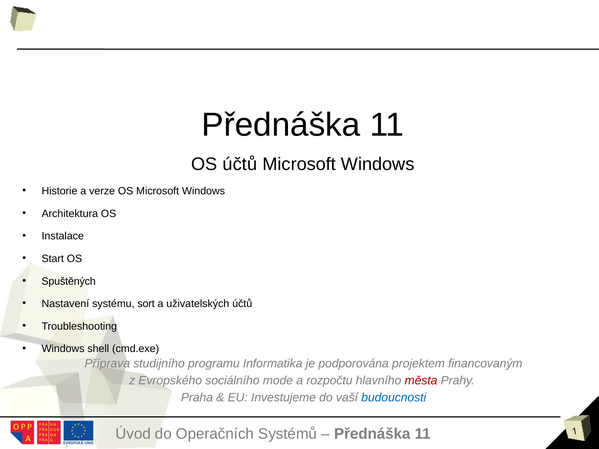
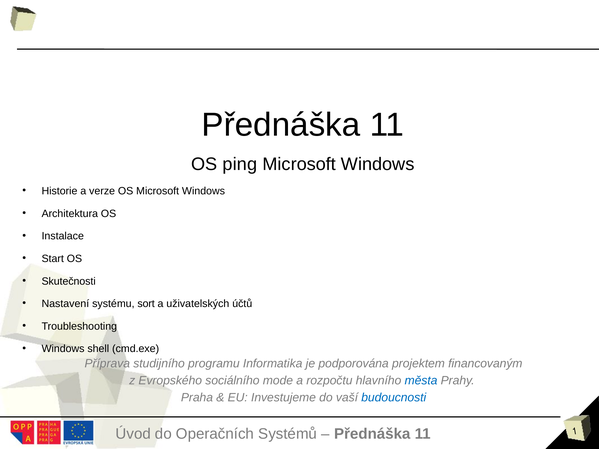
OS účtů: účtů -> ping (240, 164)
Spuštěných: Spuštěných -> Skutečnosti (69, 281)
města colour: red -> blue (421, 381)
